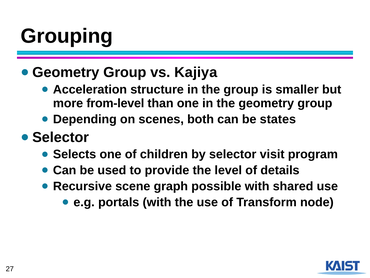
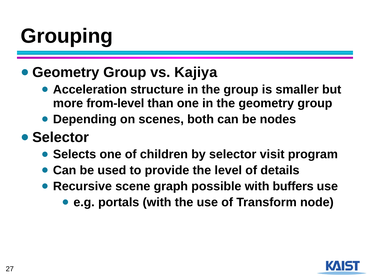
states: states -> nodes (278, 119)
shared: shared -> buffers (293, 186)
